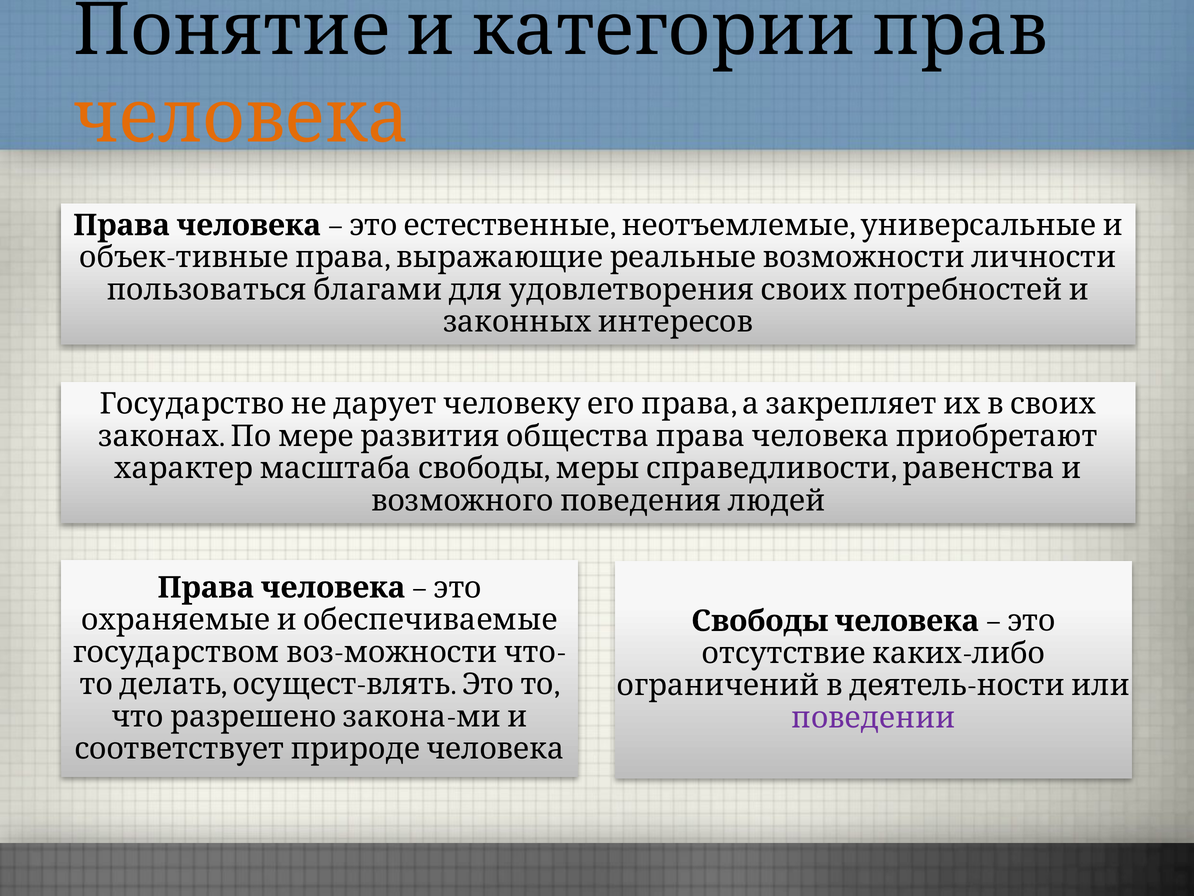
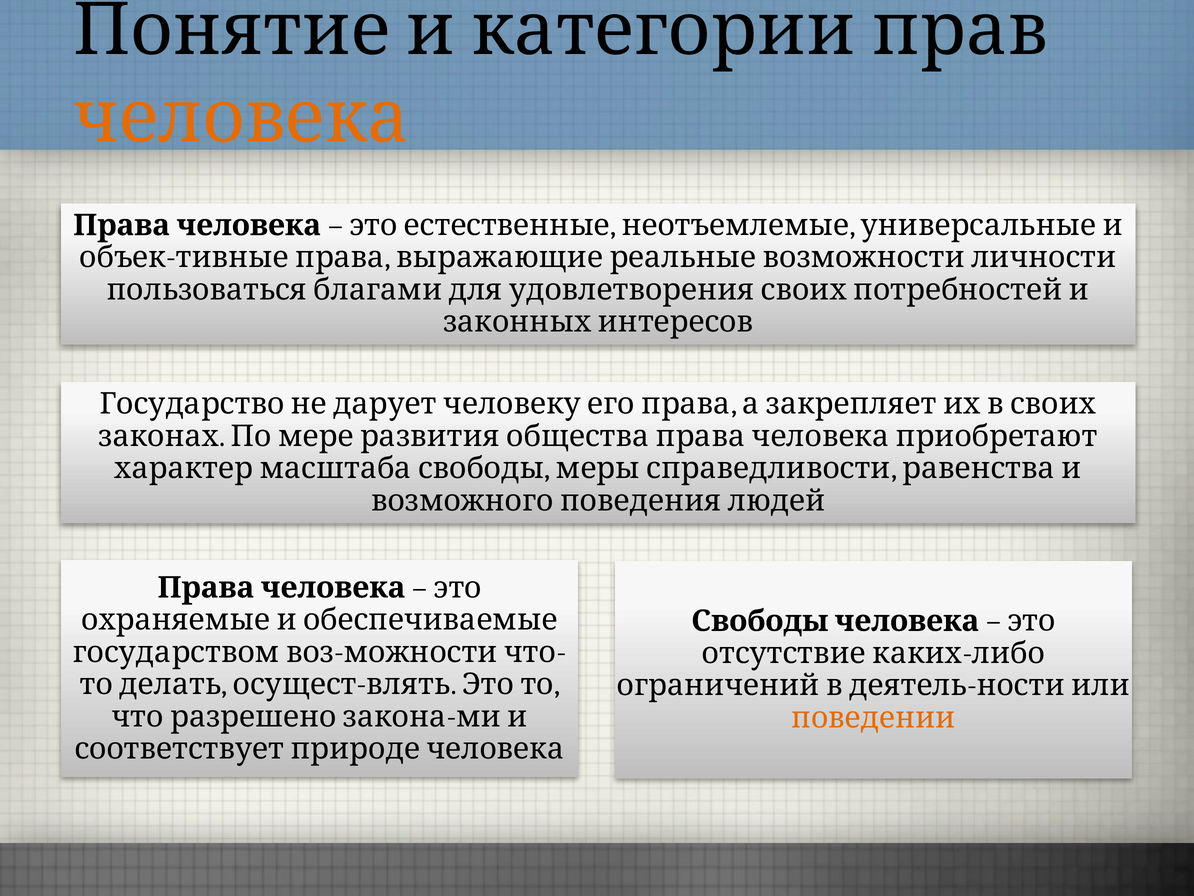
поведении colour: purple -> orange (874, 717)
